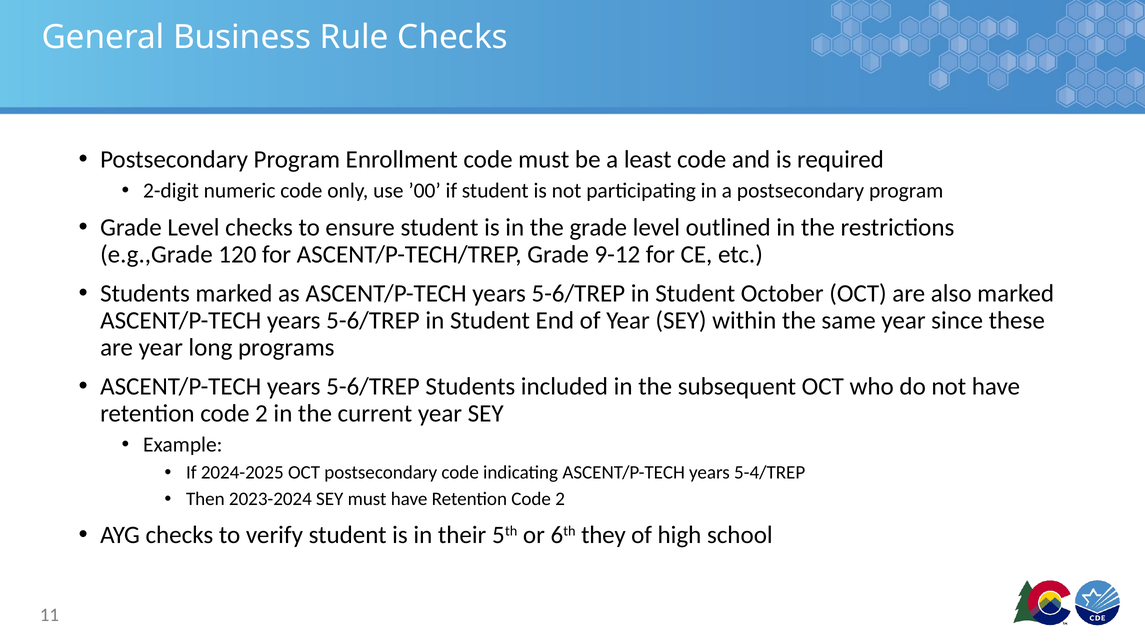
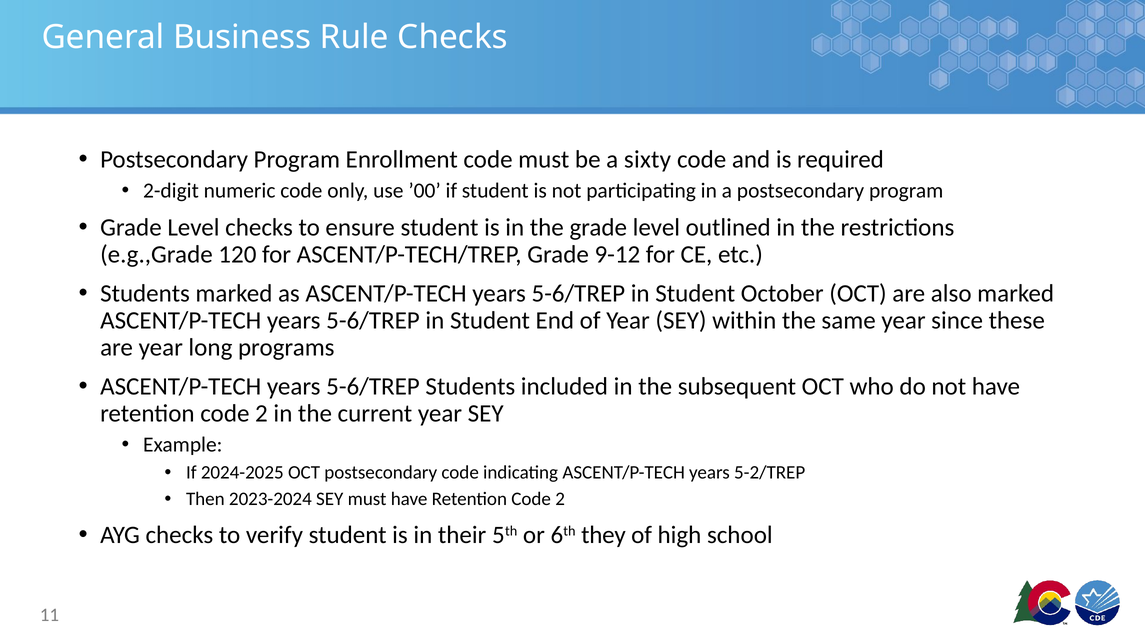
least: least -> sixty (648, 159)
5-4/TREP: 5-4/TREP -> 5-2/TREP (770, 473)
